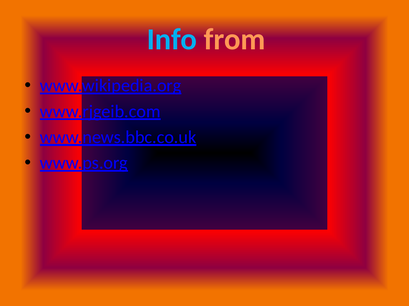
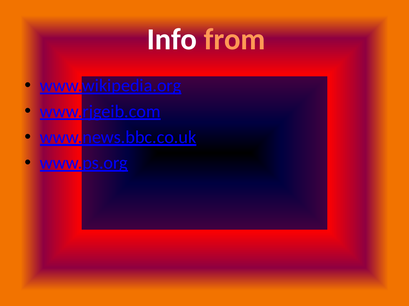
Info colour: light blue -> white (172, 40)
